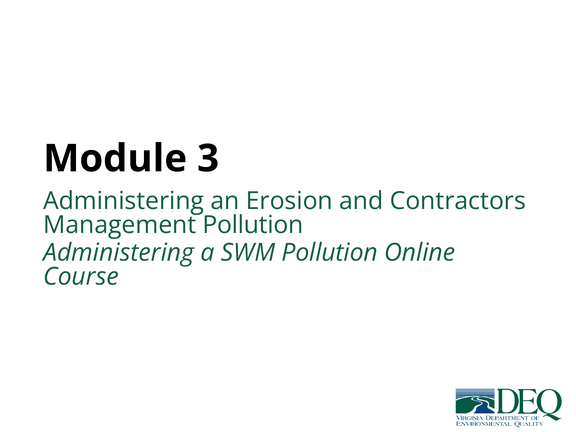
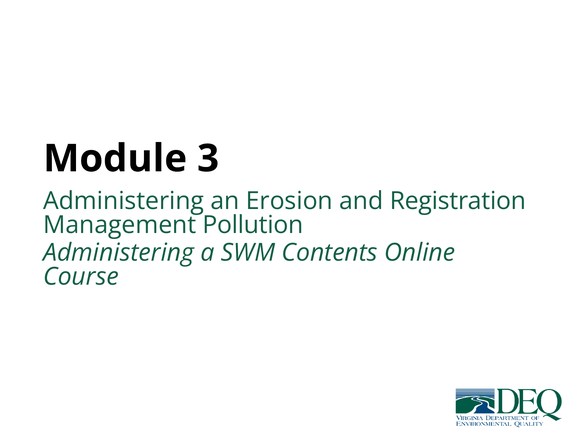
Contractors: Contractors -> Registration (458, 201)
SWM Pollution: Pollution -> Contents (330, 253)
